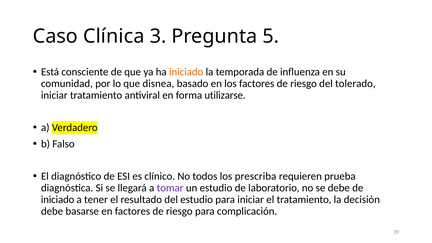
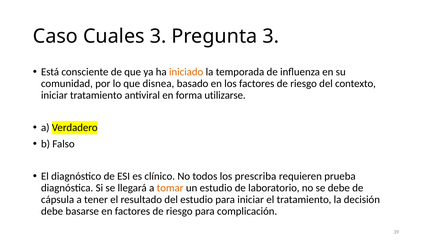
Clínica: Clínica -> Cuales (114, 36)
Pregunta 5: 5 -> 3 (271, 36)
tolerado: tolerado -> contexto (355, 84)
tomar colour: purple -> orange (170, 188)
iniciado: iniciado -> cápsula (58, 200)
